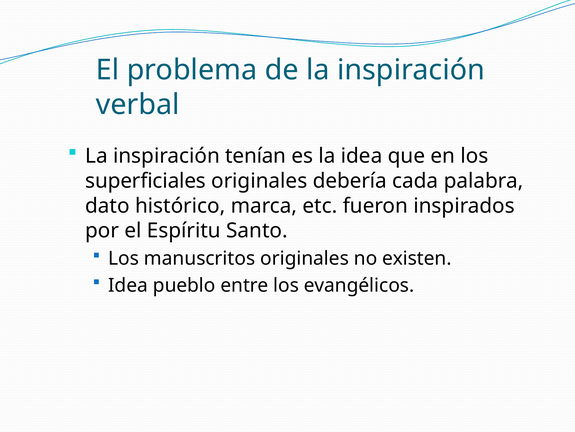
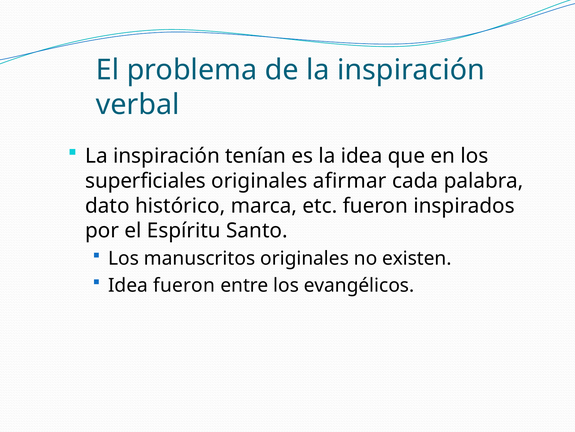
debería: debería -> afirmar (350, 181)
Idea pueblo: pueblo -> fueron (184, 285)
